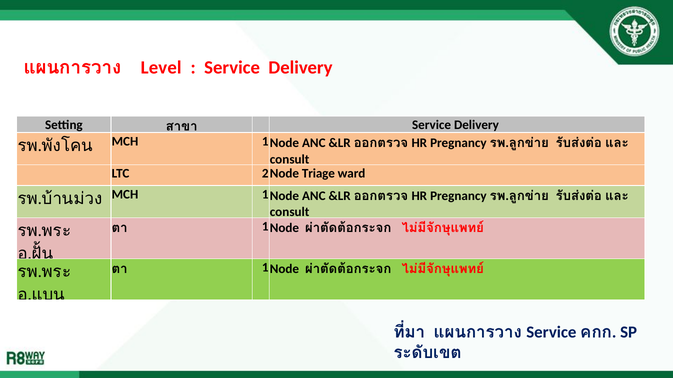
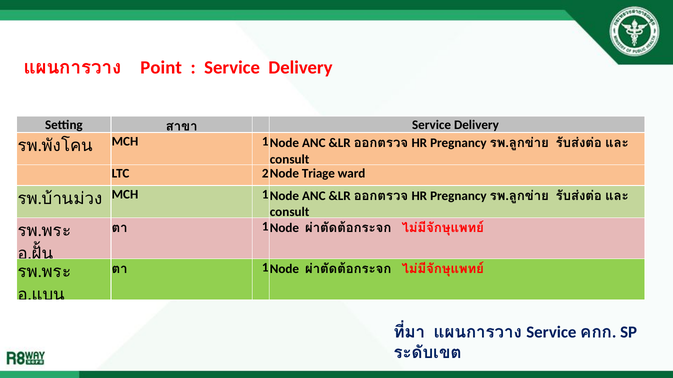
Level: Level -> Point (161, 68)
